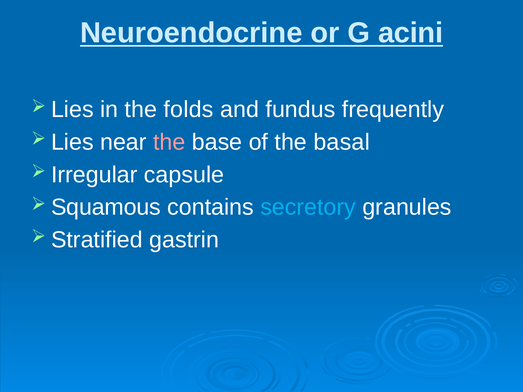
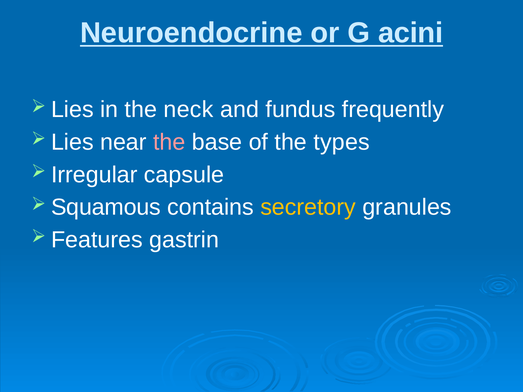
folds: folds -> neck (189, 110)
basal: basal -> types (342, 142)
secretory colour: light blue -> yellow (308, 207)
Stratified: Stratified -> Features (97, 240)
